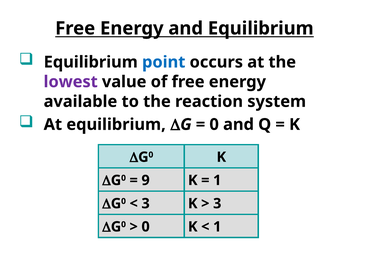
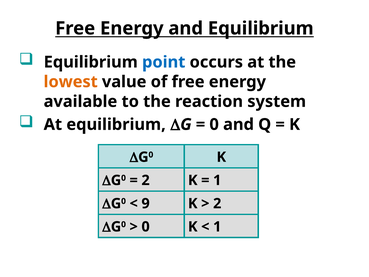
lowest colour: purple -> orange (71, 82)
9: 9 -> 2 (146, 180)
3: 3 -> 9 (146, 203)
3: 3 -> 2 (217, 203)
